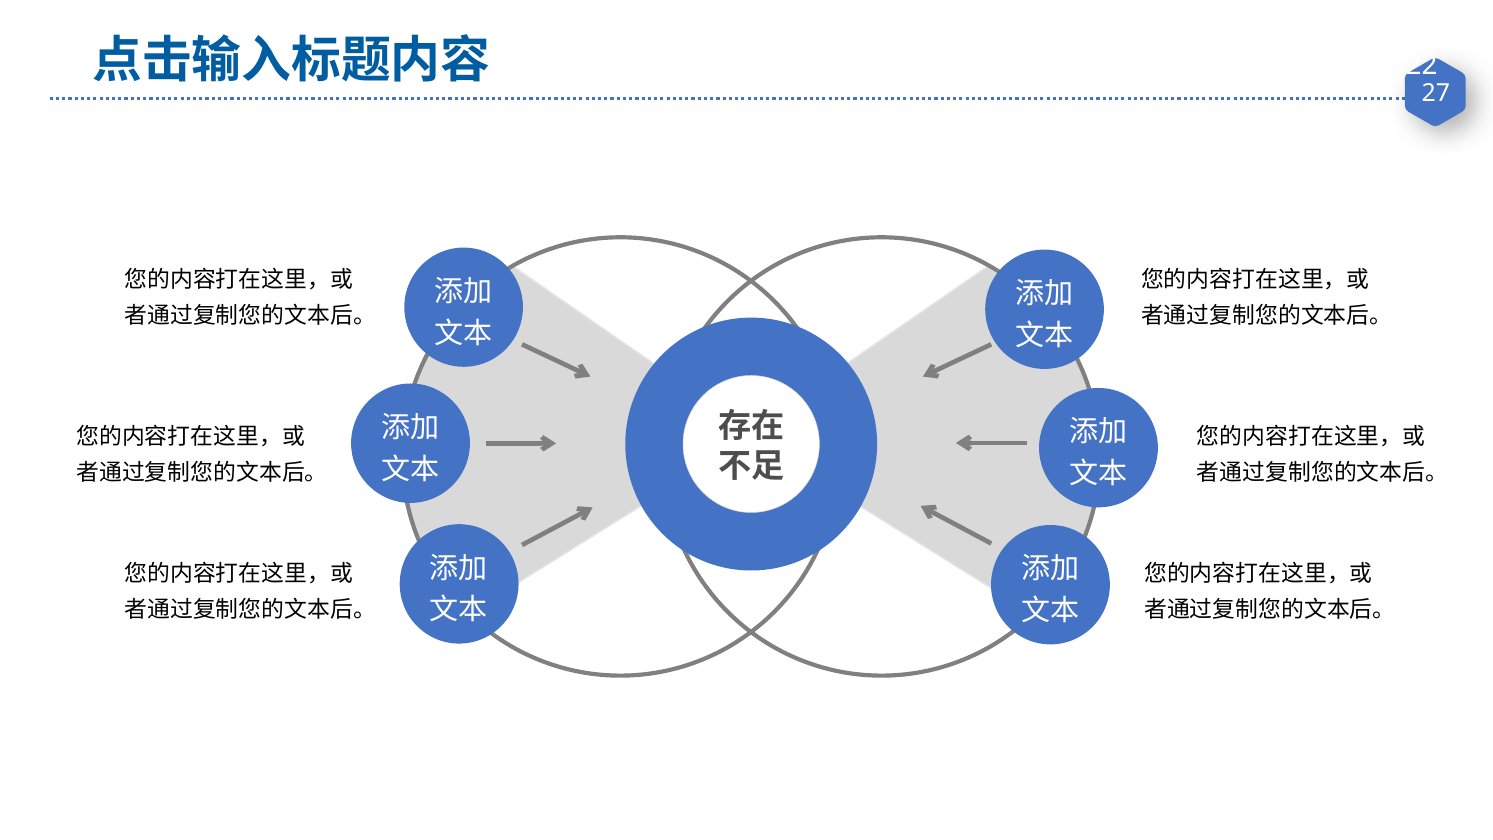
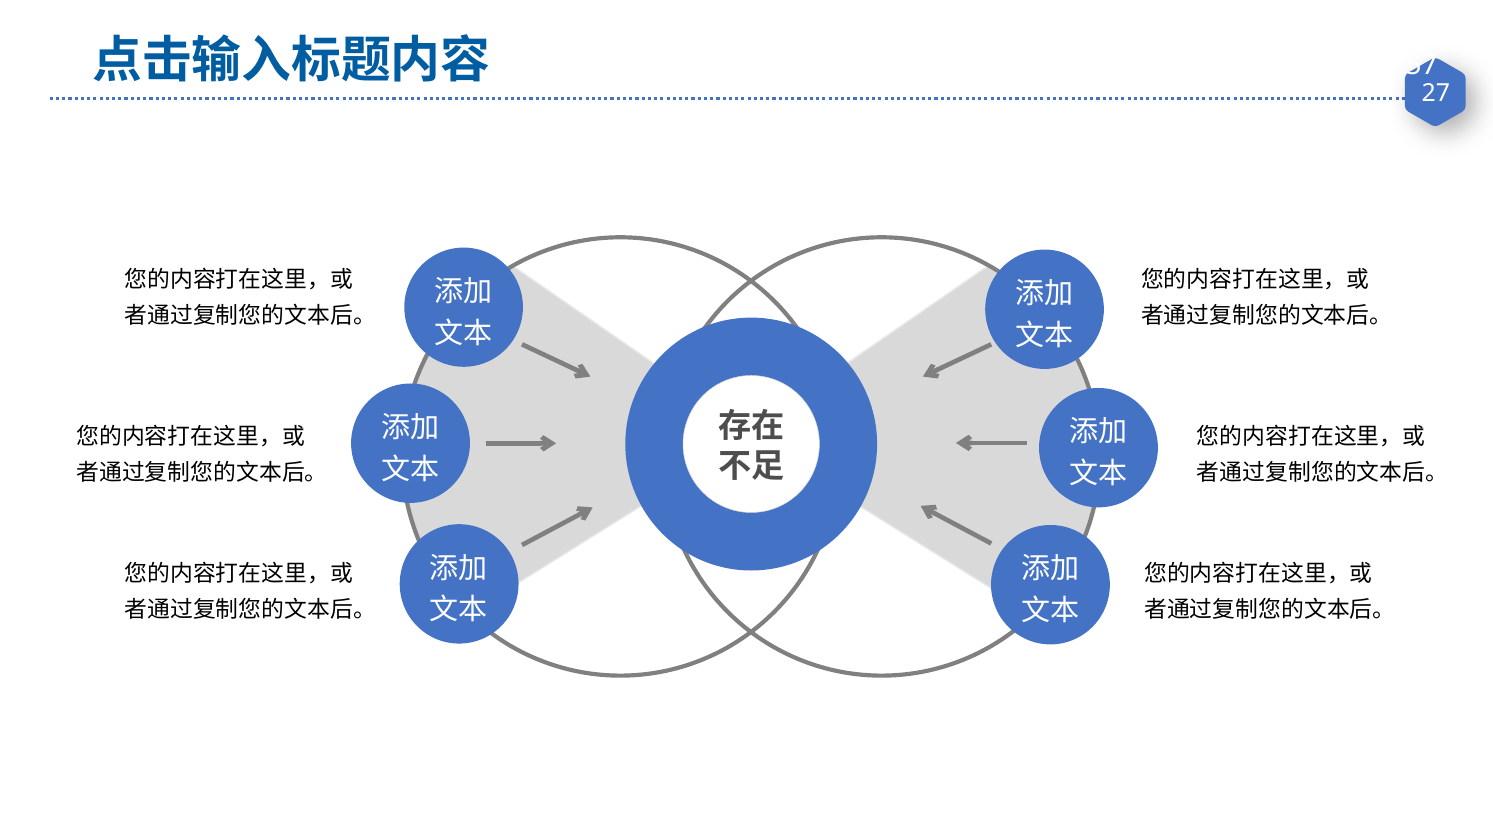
22: 22 -> 57 (1422, 65)
